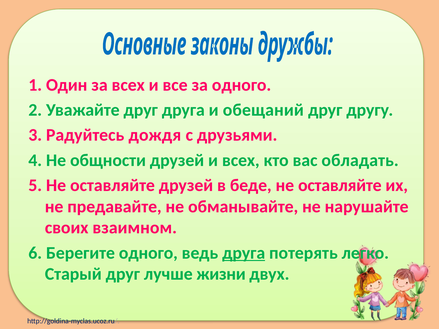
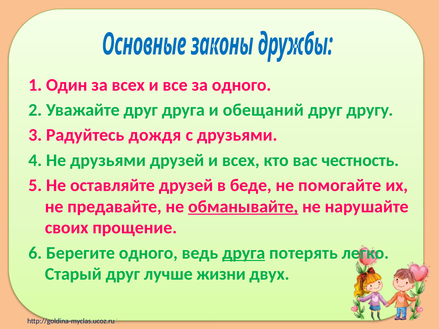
Не общности: общности -> друзьями (108, 160)
обладать: обладать -> честность (360, 160)
беде не оставляйте: оставляйте -> помогайте (340, 185)
обманывайте underline: none -> present (243, 207)
взаимном: взаимном -> прощение (135, 228)
